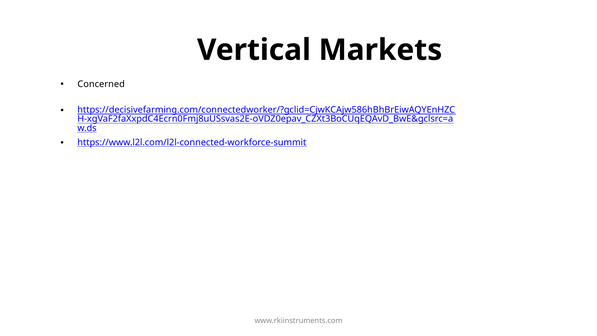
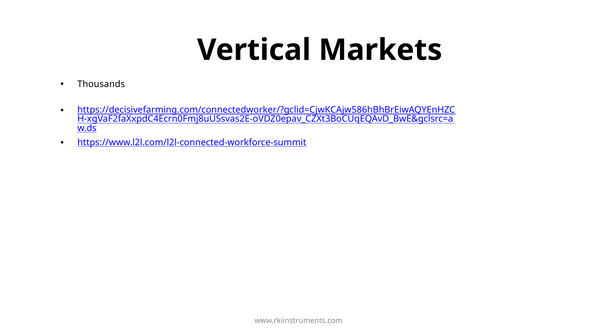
Concerned: Concerned -> Thousands (101, 84)
